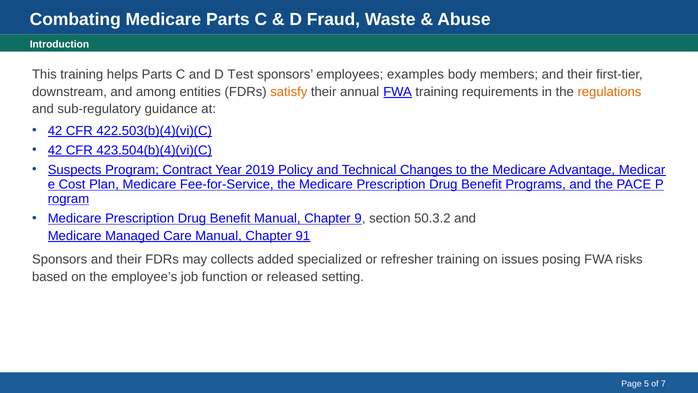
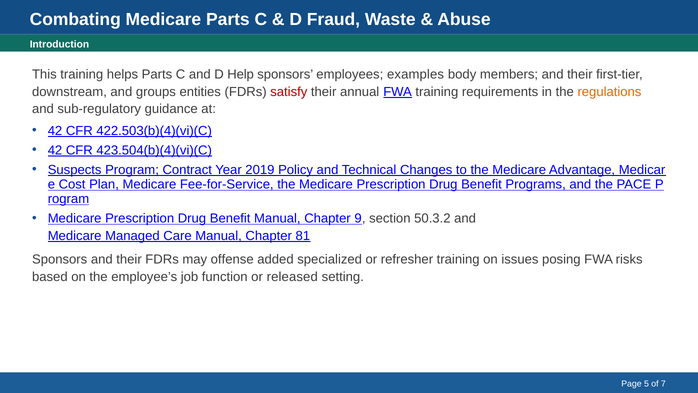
Test: Test -> Help (241, 74)
among: among -> groups (156, 92)
satisfy colour: orange -> red (289, 92)
91: 91 -> 81 (303, 236)
collects: collects -> offense (232, 259)
